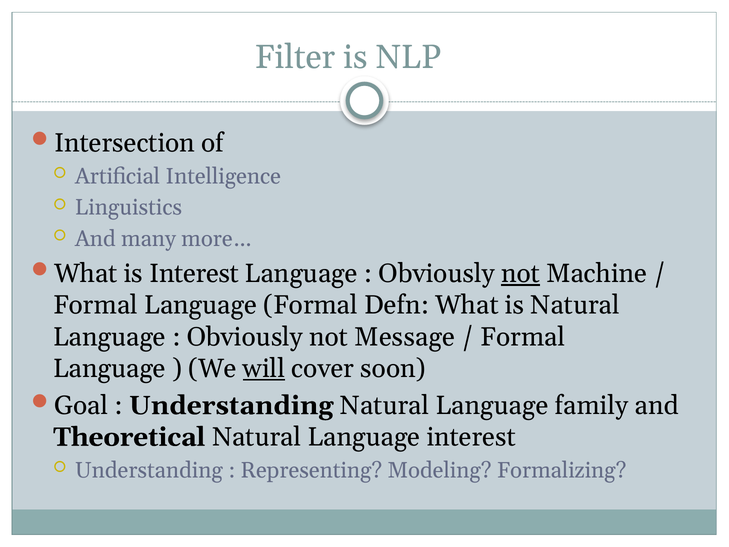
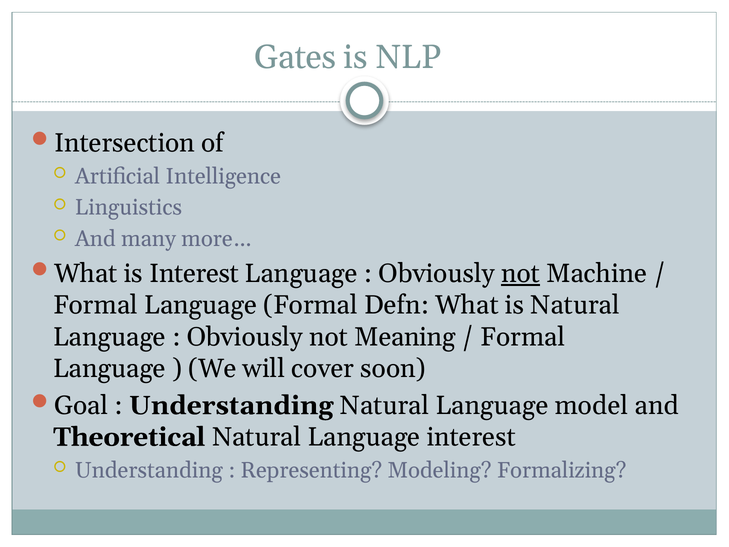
Filter: Filter -> Gates (295, 57)
Message: Message -> Meaning (405, 337)
will underline: present -> none (264, 368)
family: family -> model (591, 405)
